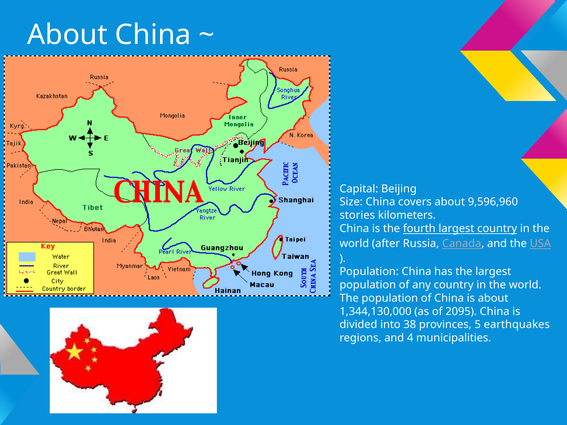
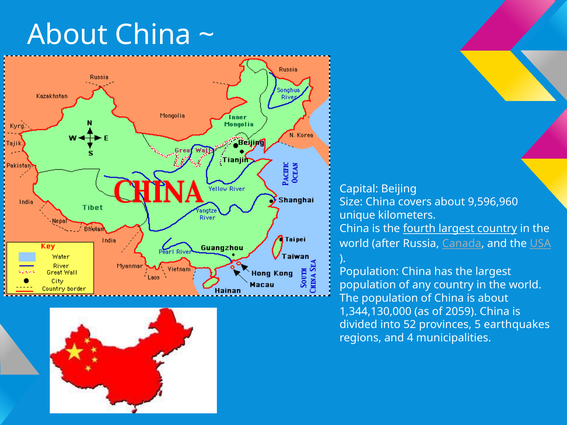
stories: stories -> unique (357, 215)
2095: 2095 -> 2059 (461, 312)
38: 38 -> 52 (410, 325)
